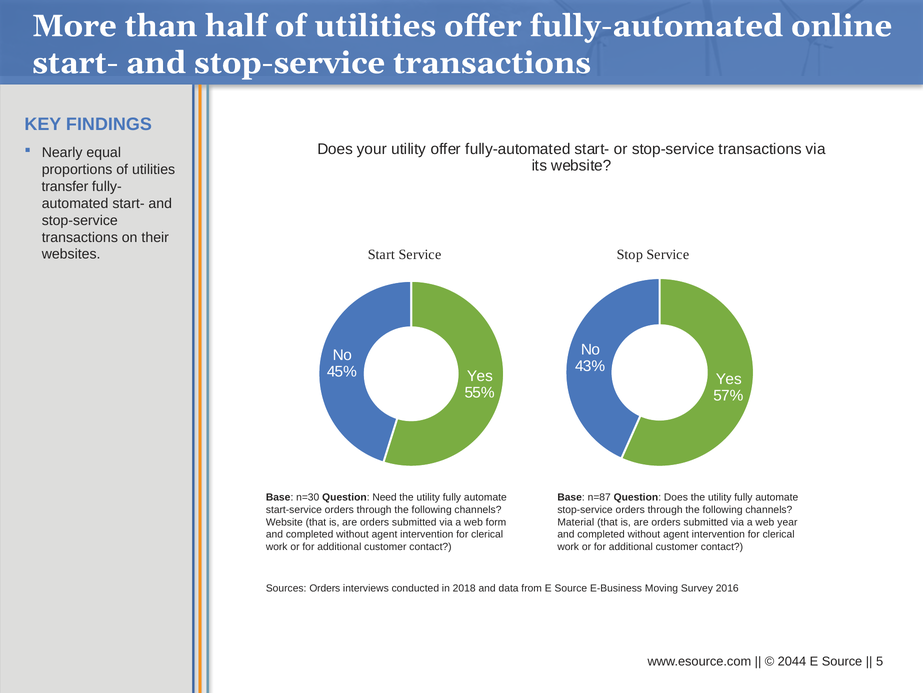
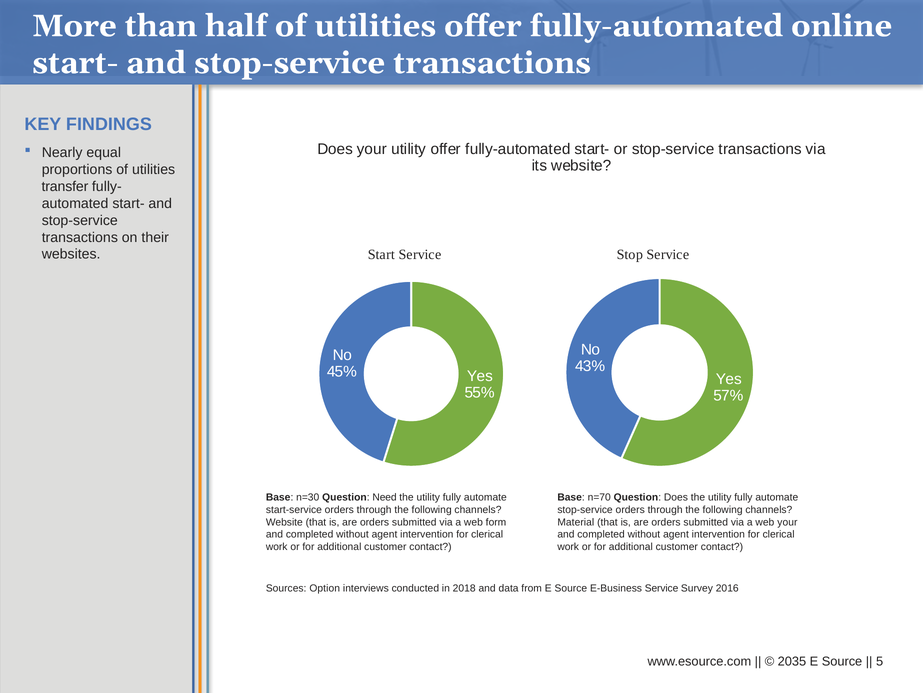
n=87: n=87 -> n=70 (599, 497)
web year: year -> your (787, 522)
Sources Orders: Orders -> Option (325, 588)
E-Business Moving: Moving -> Service (662, 588)
2044: 2044 -> 2035 (792, 661)
